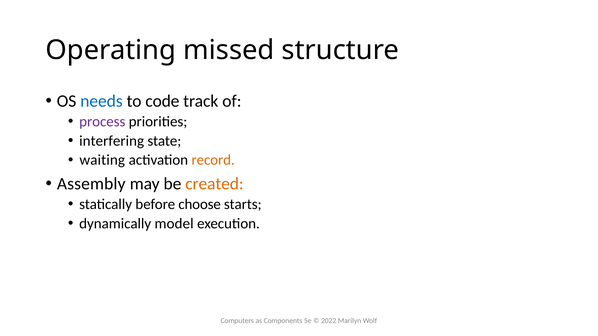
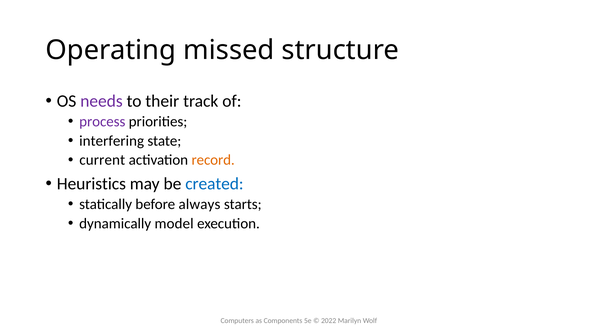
needs colour: blue -> purple (101, 101)
code: code -> their (162, 101)
waiting: waiting -> current (102, 160)
Assembly: Assembly -> Heuristics (91, 184)
created colour: orange -> blue (214, 184)
choose: choose -> always (199, 205)
